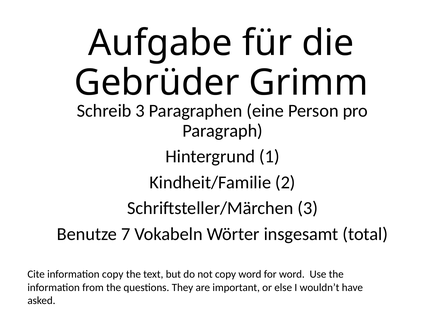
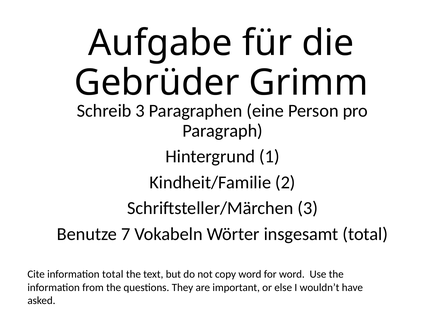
information copy: copy -> total (113, 274)
